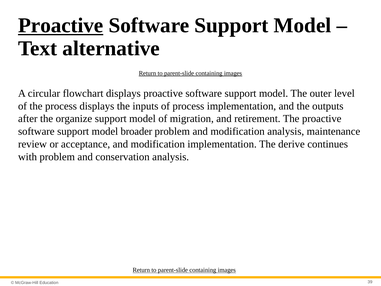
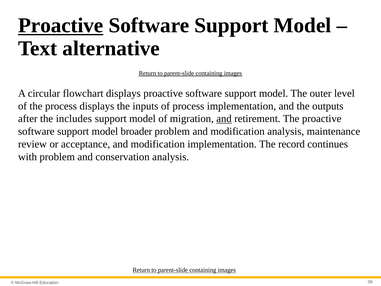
organize: organize -> includes (74, 119)
and underline: none -> present (224, 119)
derive: derive -> record (292, 144)
